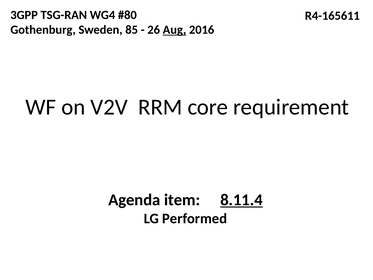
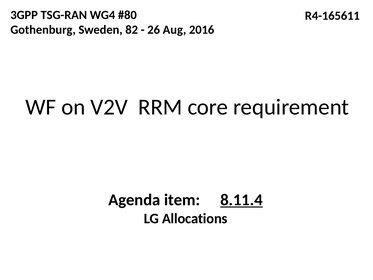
85: 85 -> 82 (132, 30)
Aug underline: present -> none (174, 30)
Performed: Performed -> Allocations (195, 218)
